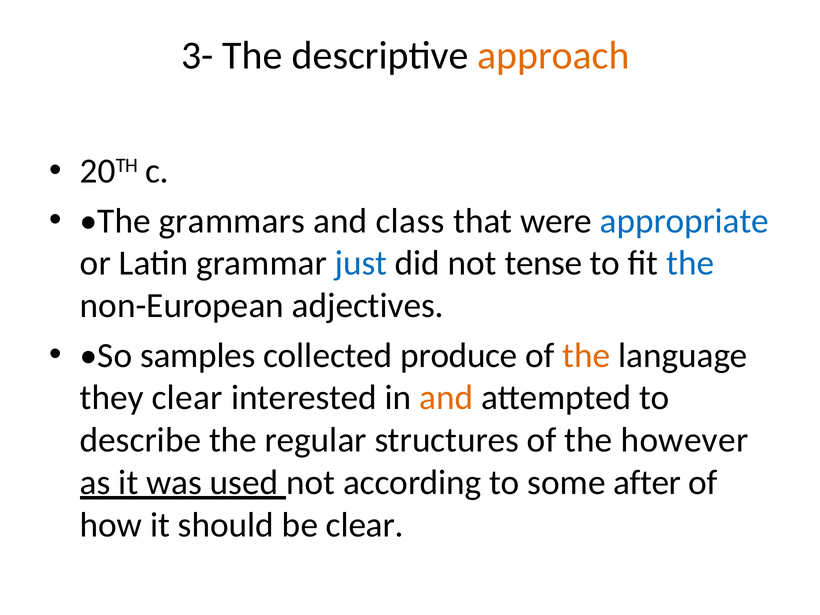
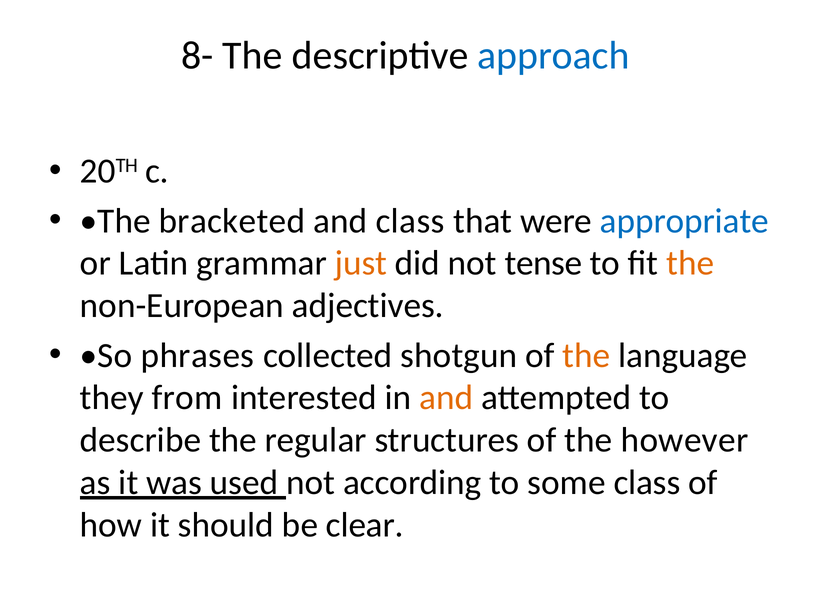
3-: 3- -> 8- (197, 55)
approach colour: orange -> blue (554, 55)
grammars: grammars -> bracketed (232, 221)
just colour: blue -> orange (361, 263)
the colour: blue -> orange (690, 263)
samples: samples -> phrases (197, 355)
produce: produce -> shotgun (459, 355)
they clear: clear -> from (187, 398)
some after: after -> class (647, 483)
